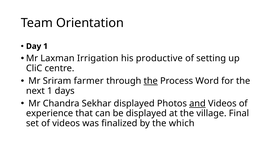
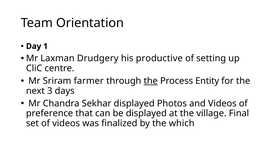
Irrigation: Irrigation -> Drudgery (98, 58)
Word: Word -> Entity (207, 81)
next 1: 1 -> 3 (50, 91)
and underline: present -> none (197, 104)
experience: experience -> preference (50, 113)
